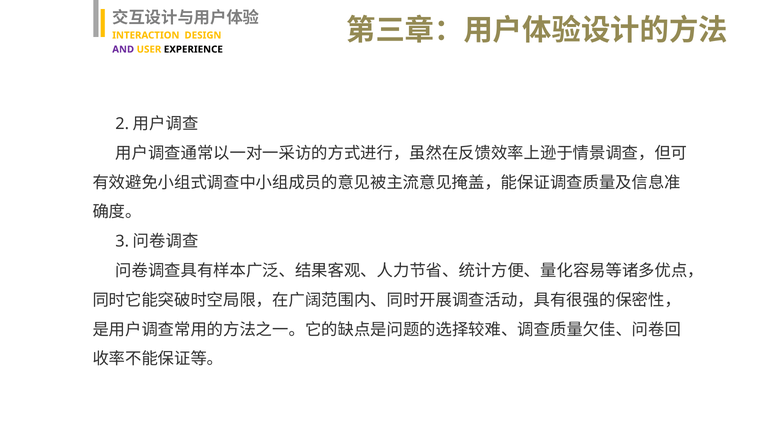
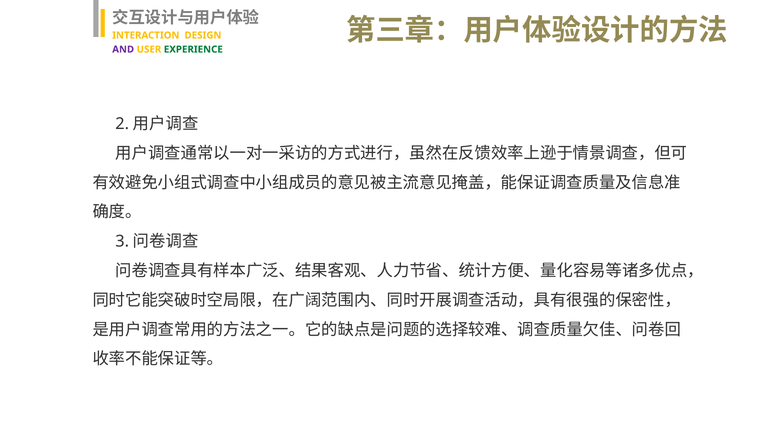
EXPERIENCE colour: black -> green (193, 49)
